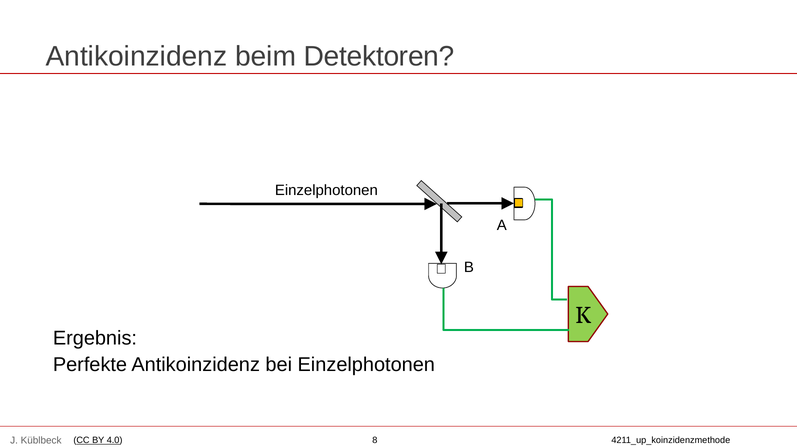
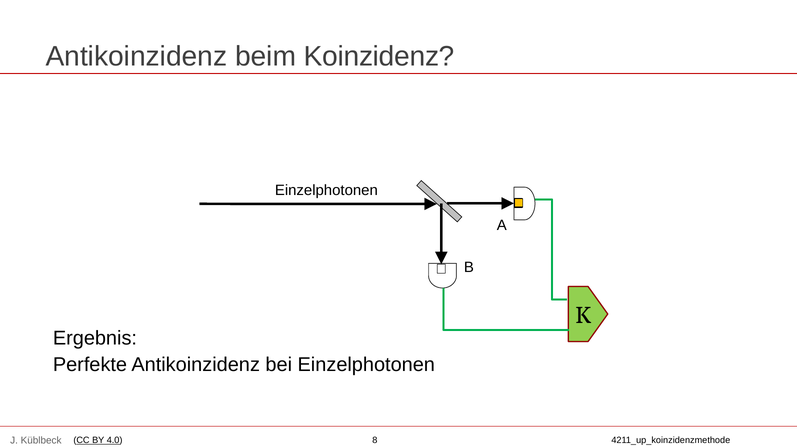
Detektoren: Detektoren -> Koinzidenz (379, 57)
